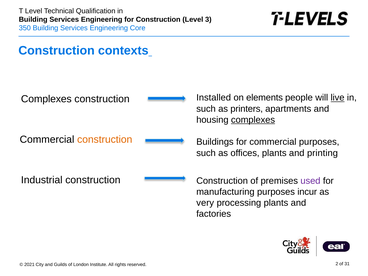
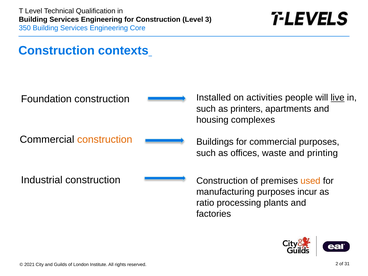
elements: elements -> activities (264, 98)
Complexes: Complexes -> Foundation (46, 99)
complexes underline: present -> none (253, 120)
offices plants: plants -> waste (274, 153)
used colour: purple -> orange (310, 181)
very: very -> ratio (205, 203)
